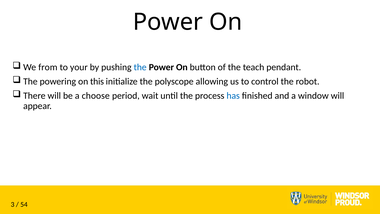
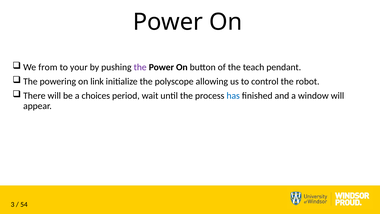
the colour: blue -> purple (140, 67)
this: this -> link (97, 81)
choose: choose -> choices (96, 96)
